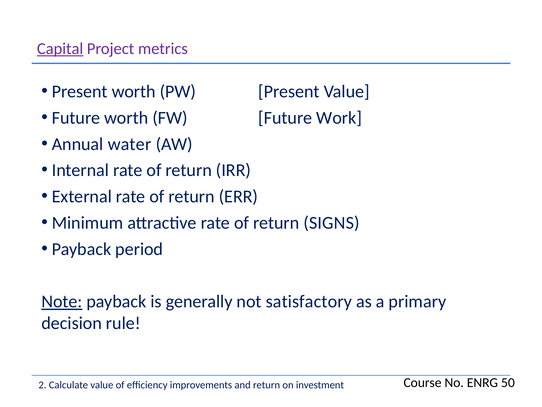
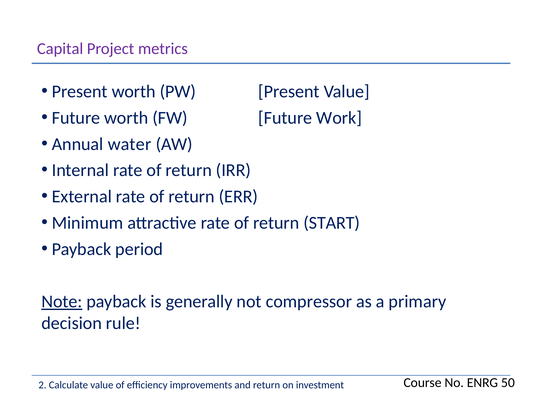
Capital underline: present -> none (60, 49)
SIGNS: SIGNS -> START (332, 223)
satisfactory: satisfactory -> compressor (309, 301)
